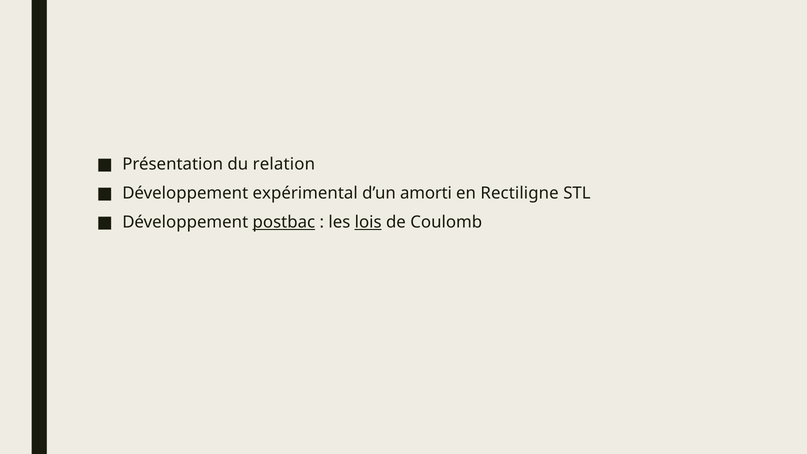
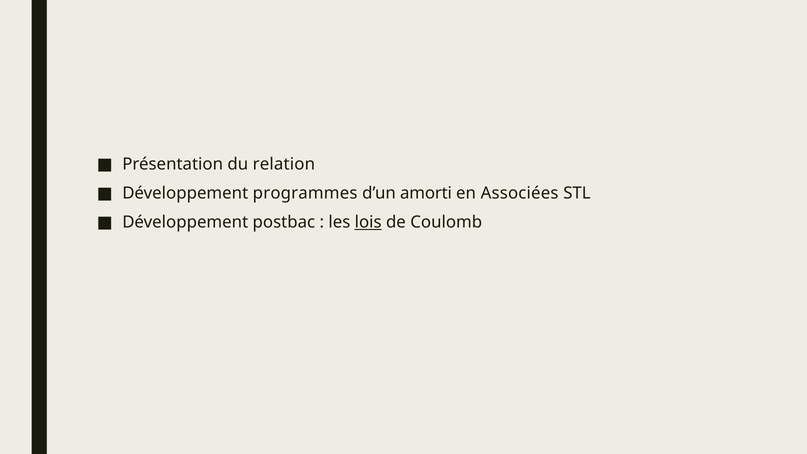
expérimental: expérimental -> programmes (305, 193)
Rectiligne: Rectiligne -> Associées (520, 193)
postbac underline: present -> none (284, 222)
